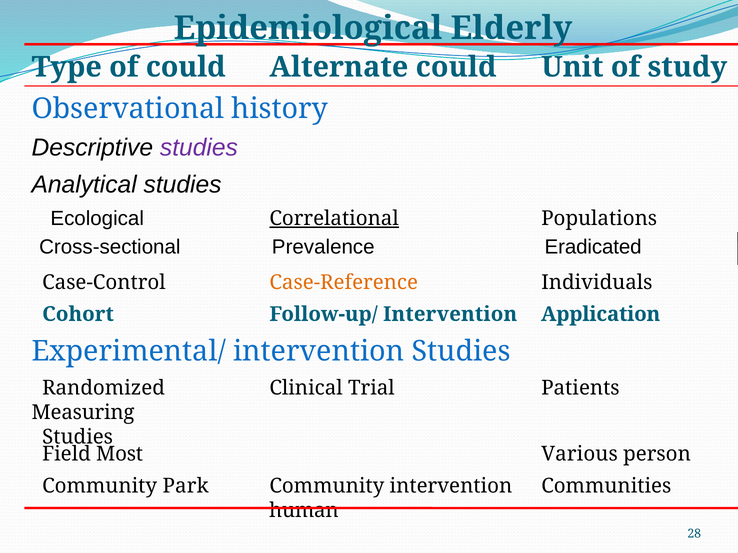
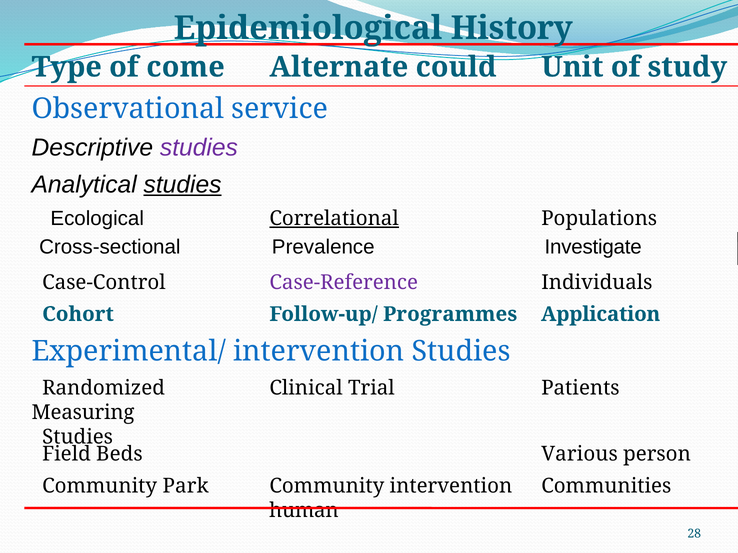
Elderly: Elderly -> History (512, 28)
of could: could -> come (186, 67)
history: history -> service (280, 109)
studies underline: none -> present (183, 185)
Eradicated: Eradicated -> Investigate (593, 247)
Case-Reference colour: orange -> purple (344, 283)
Follow-up/ Intervention: Intervention -> Programmes (450, 314)
Most: Most -> Beds (119, 454)
